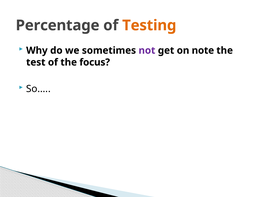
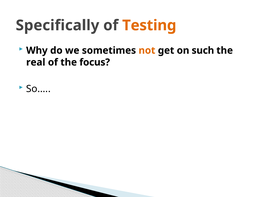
Percentage: Percentage -> Specifically (57, 25)
not colour: purple -> orange (147, 50)
note: note -> such (203, 50)
test: test -> real (36, 62)
